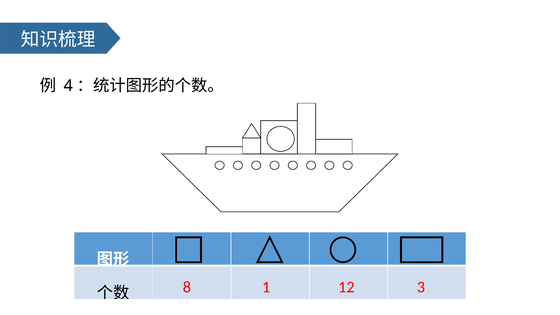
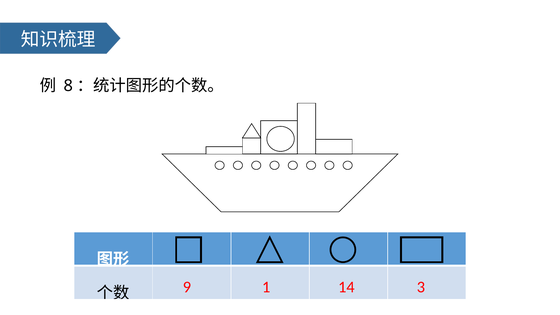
4: 4 -> 8 (68, 86)
8: 8 -> 9 (187, 287)
12: 12 -> 14 (346, 287)
